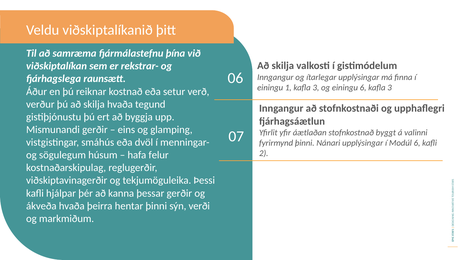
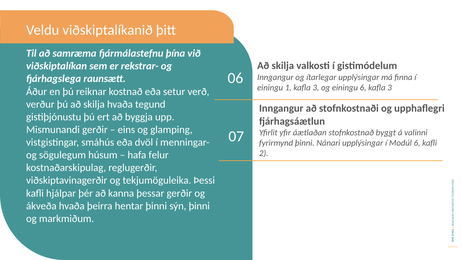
sýn verði: verði -> þinni (199, 206)
